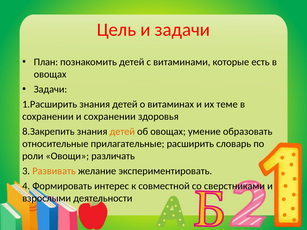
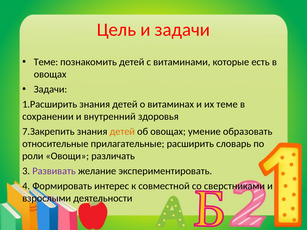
План: План -> Теме (46, 62)
и сохранении: сохранении -> внутренний (110, 117)
8.Закрепить: 8.Закрепить -> 7.Закрепить (48, 132)
Развивать colour: orange -> purple (54, 171)
